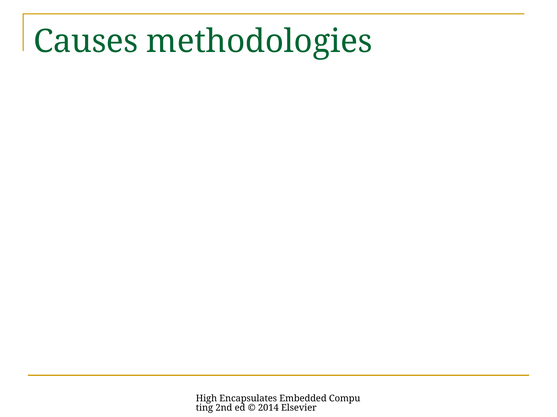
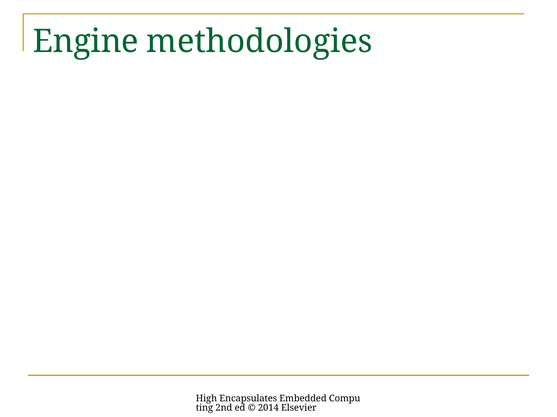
Causes: Causes -> Engine (86, 41)
